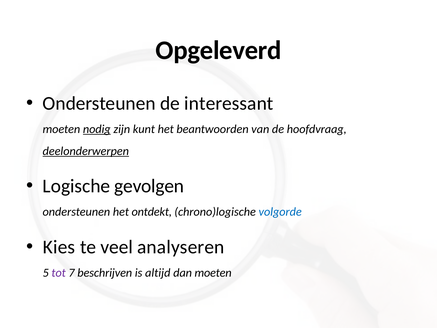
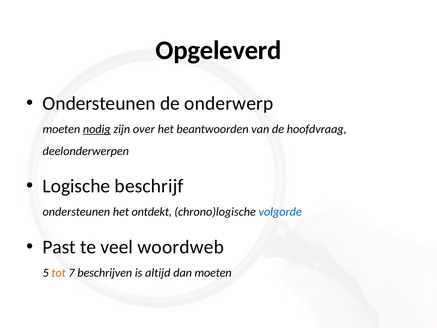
interessant: interessant -> onderwerp (229, 103)
kunt: kunt -> over (144, 129)
deelonderwerpen underline: present -> none (86, 151)
gevolgen: gevolgen -> beschrijf (149, 186)
Kies: Kies -> Past (59, 247)
analyseren: analyseren -> woordweb (181, 247)
tot colour: purple -> orange (59, 273)
